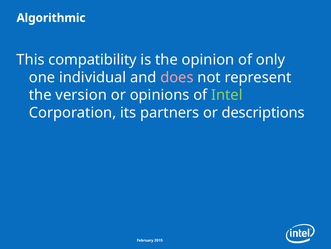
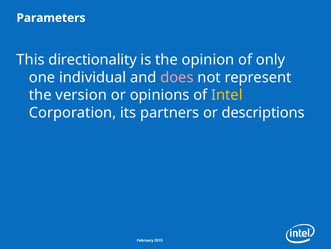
Algorithmic: Algorithmic -> Parameters (51, 18)
compatibility: compatibility -> directionality (93, 60)
Intel colour: light green -> yellow (227, 95)
